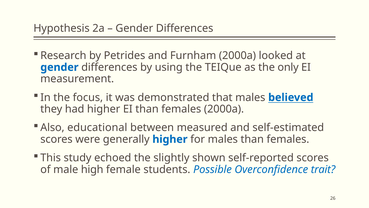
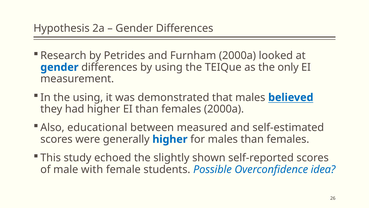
the focus: focus -> using (88, 97)
high: high -> with (92, 169)
trait: trait -> idea (323, 169)
